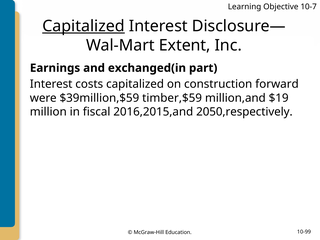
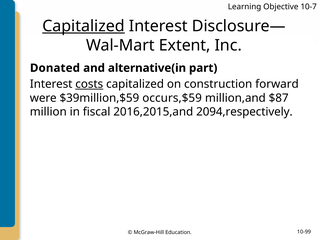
Earnings: Earnings -> Donated (55, 68)
exchanged(in: exchanged(in -> alternative(in (147, 68)
costs underline: none -> present (89, 84)
timber,$59: timber,$59 -> occurs,$59 (172, 98)
$19: $19 -> $87 (279, 98)
2050,respectively: 2050,respectively -> 2094,respectively (244, 112)
